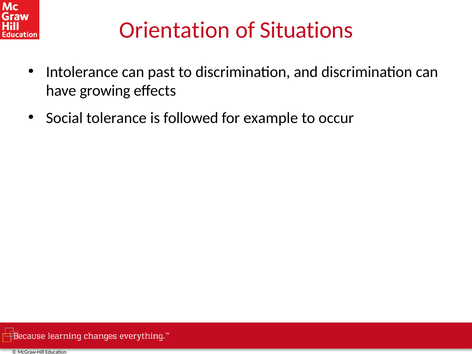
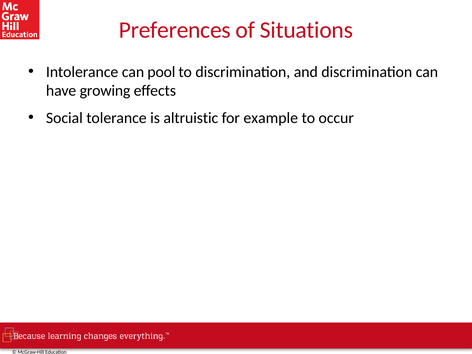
Orientation: Orientation -> Preferences (175, 30)
past: past -> pool (161, 72)
followed: followed -> altruistic (191, 118)
